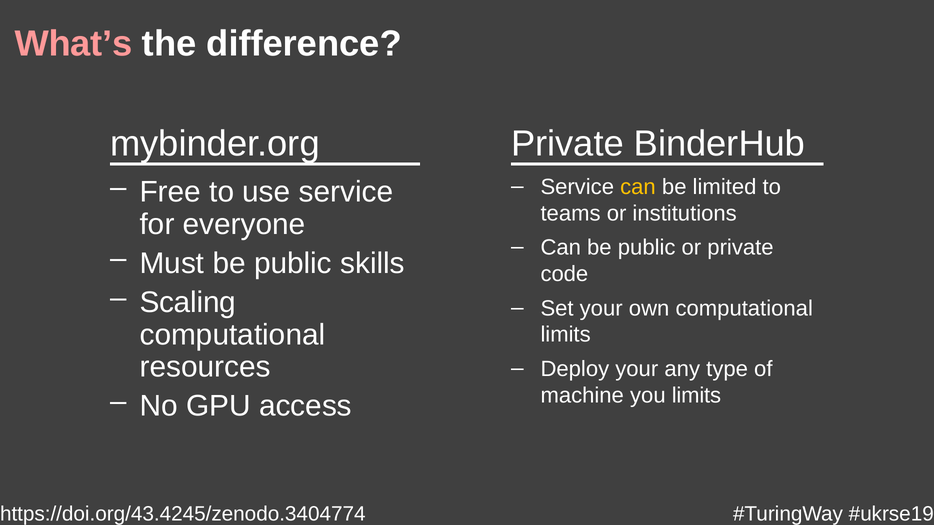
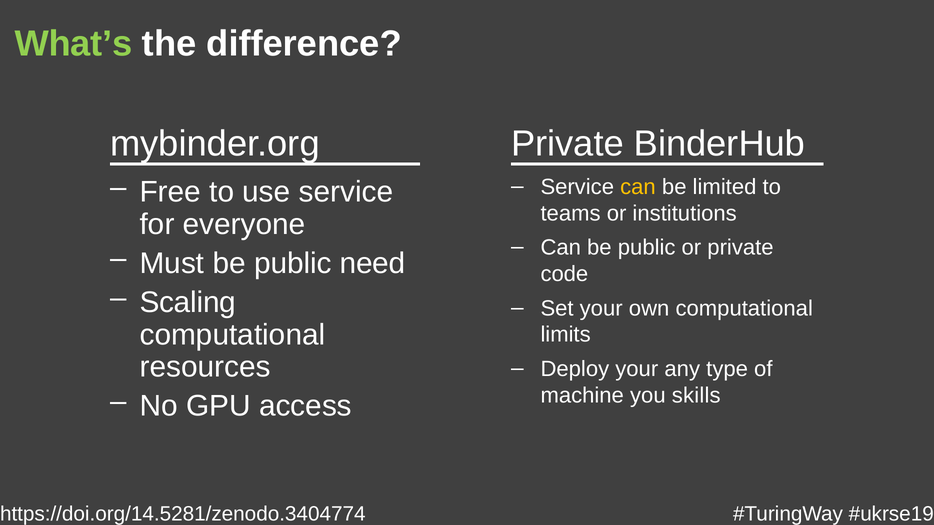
What’s colour: pink -> light green (73, 44)
skills: skills -> need (373, 264)
you limits: limits -> skills (696, 396)
https://doi.org/43.4245/zenodo.3404774: https://doi.org/43.4245/zenodo.3404774 -> https://doi.org/14.5281/zenodo.3404774 (183, 514)
